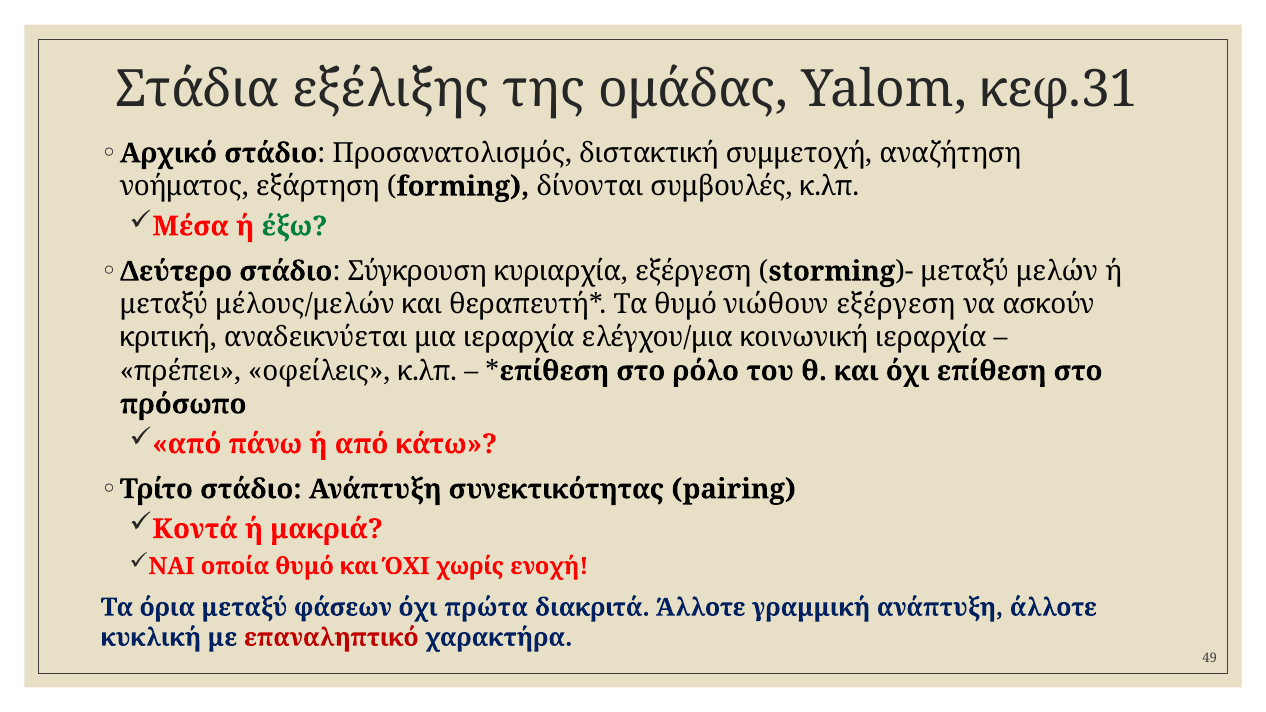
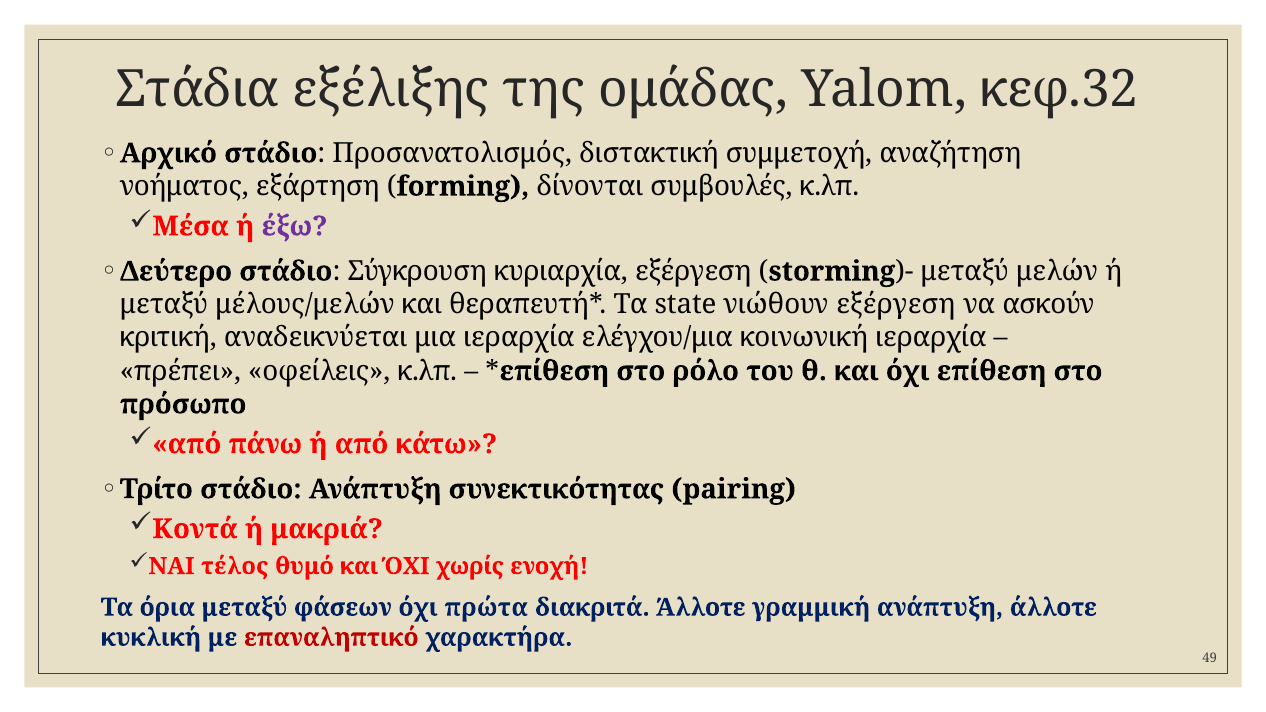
κεφ.31: κεφ.31 -> κεφ.32 (1059, 90)
έξω colour: green -> purple (294, 226)
Τα θυμό: θυμό -> state (686, 305)
οποία: οποία -> τέλος (235, 566)
